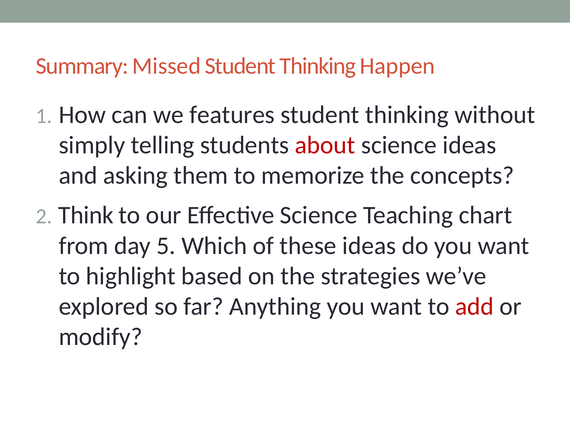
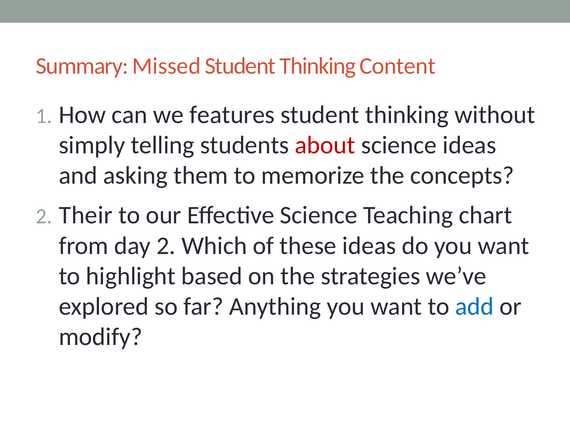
Happen: Happen -> Content (398, 66)
Think: Think -> Their (86, 216)
day 5: 5 -> 2 (166, 246)
add colour: red -> blue (474, 307)
